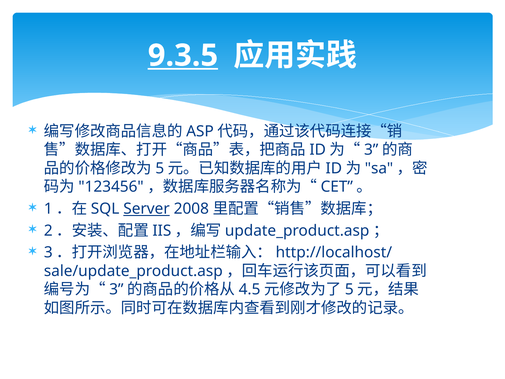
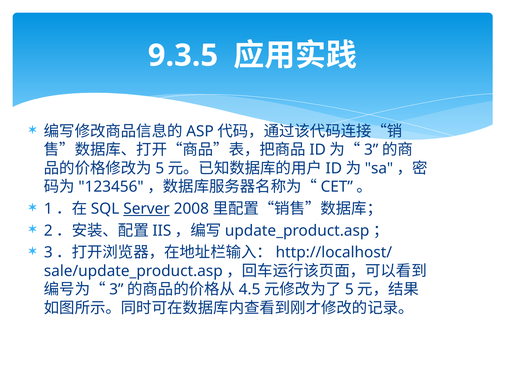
9.3.5 underline: present -> none (183, 55)
